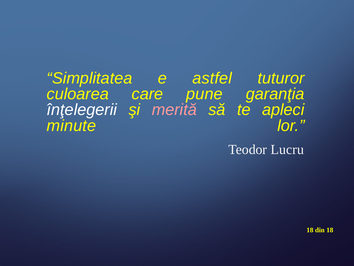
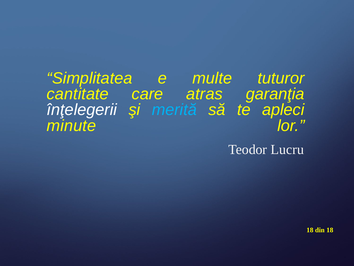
astfel: astfel -> multe (212, 78)
culoarea: culoarea -> cantitate (78, 94)
pune: pune -> atras (204, 94)
merită colour: pink -> light blue (174, 110)
